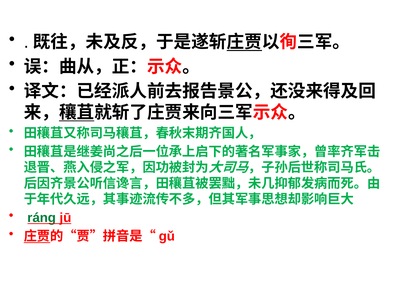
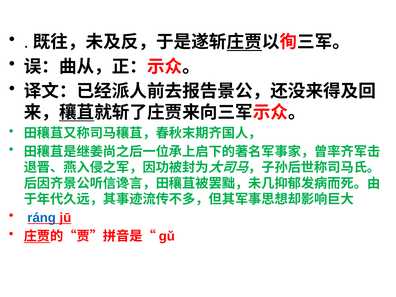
ráng colour: green -> blue (42, 218)
